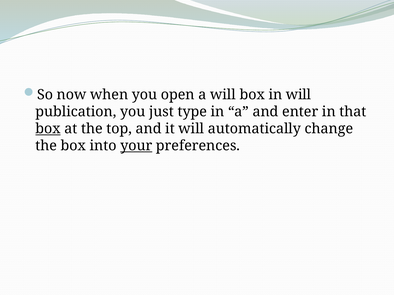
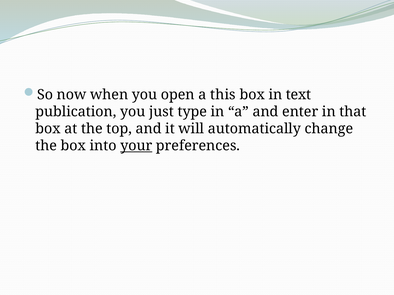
a will: will -> this (223, 95)
in will: will -> text (299, 95)
box underline: present -> none (48, 129)
